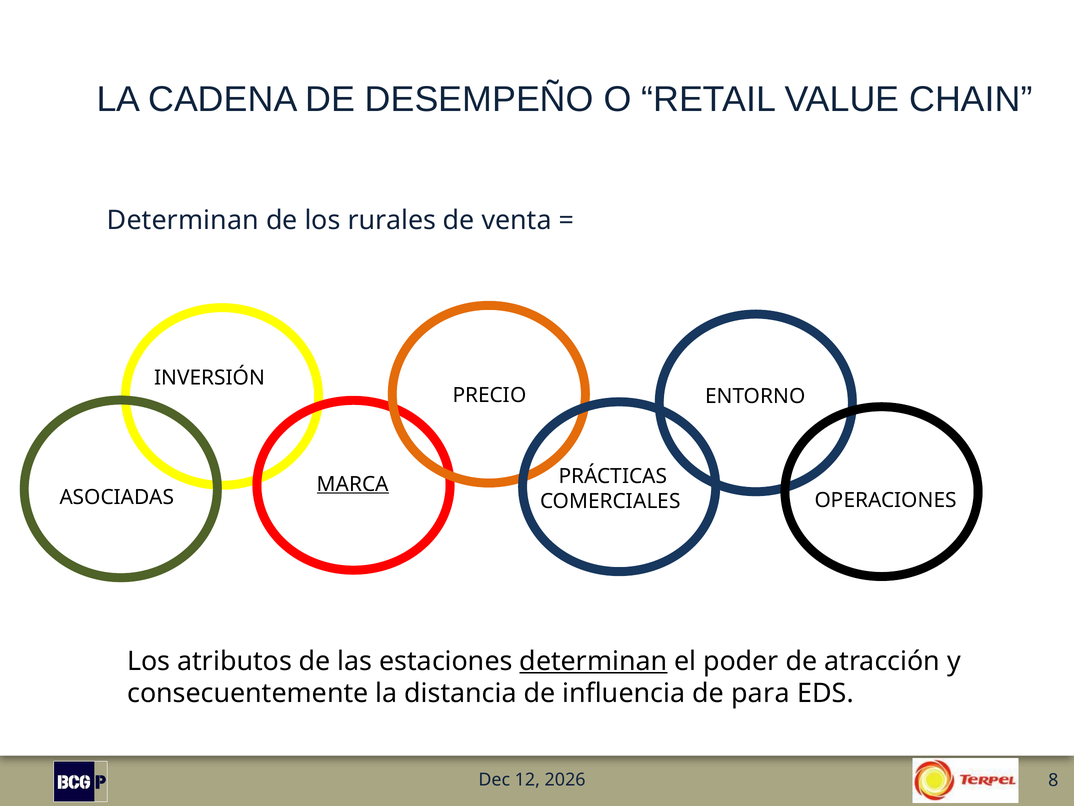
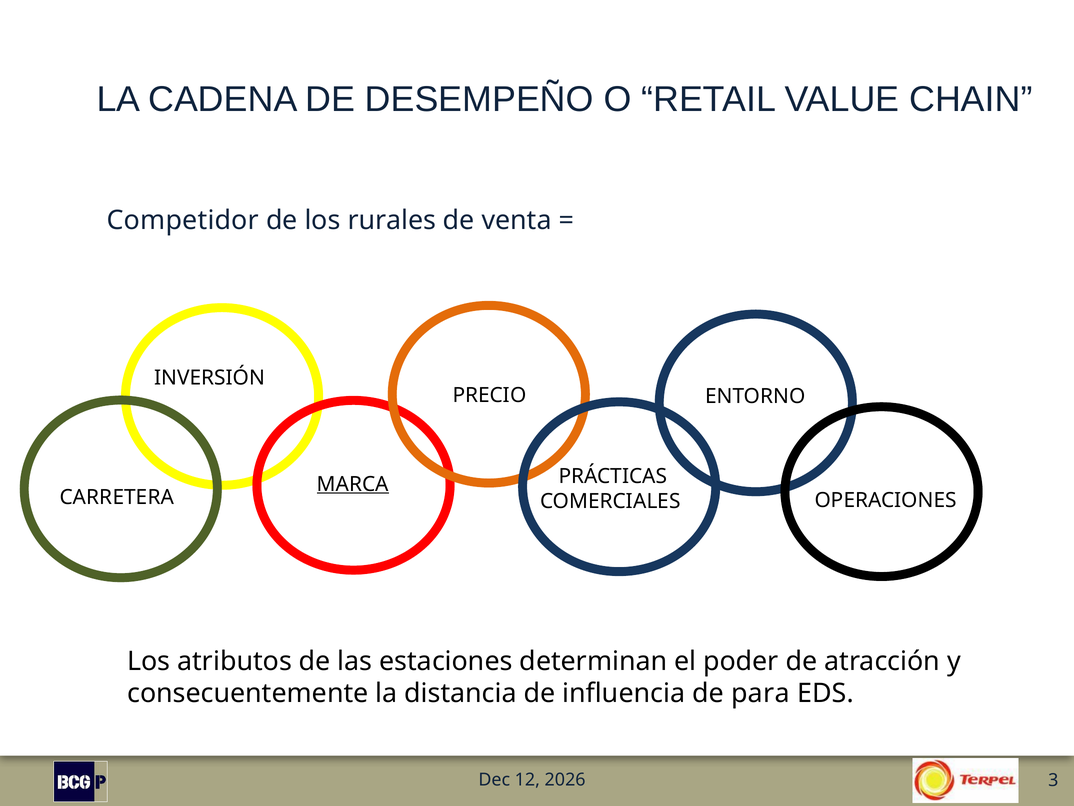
Determinan: Determinan -> Competidor (183, 220)
ASOCIADAS: ASOCIADAS -> CARRETERA (117, 497)
determinan underline: present -> none (593, 661)
8: 8 -> 3 (1053, 780)
